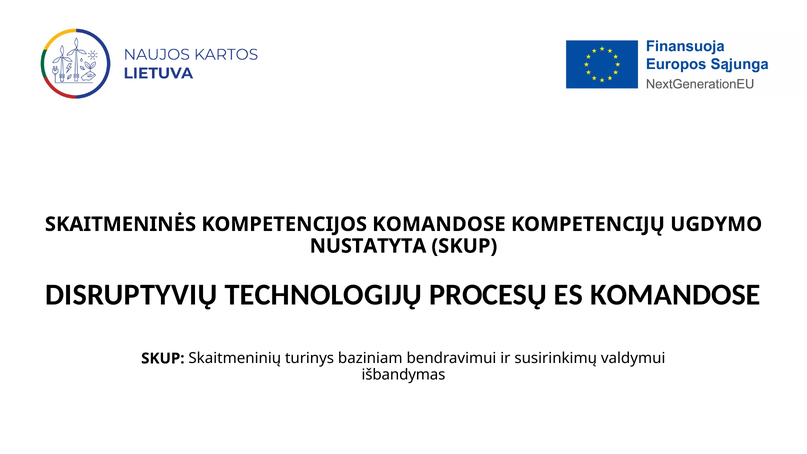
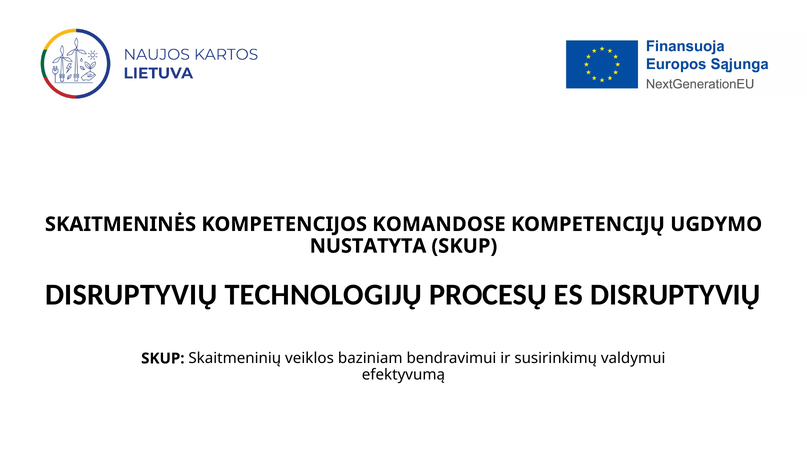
ES KOMANDOSE: KOMANDOSE -> DISRUPTYVIŲ (675, 295)
turinys: turinys -> veiklos (309, 358)
išbandymas: išbandymas -> efektyvumą (403, 375)
